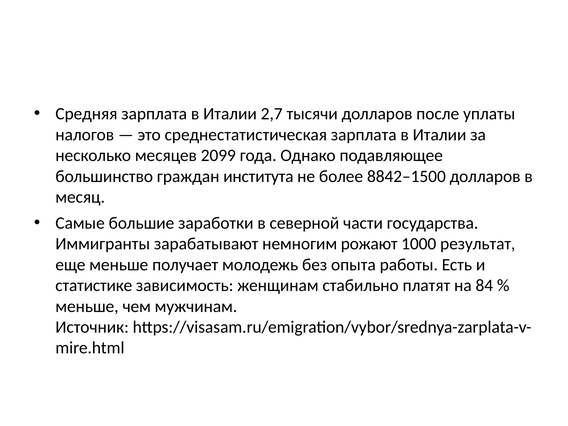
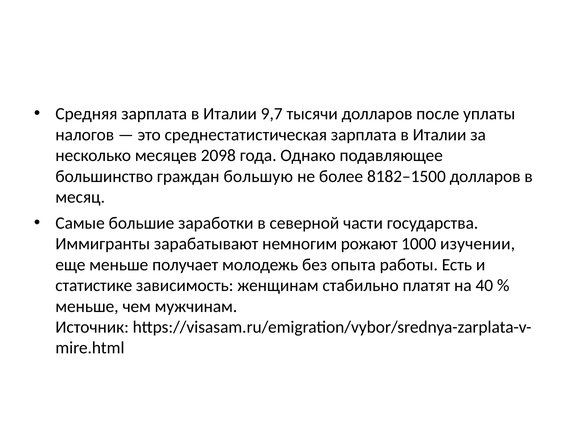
2,7: 2,7 -> 9,7 (272, 114)
2099: 2099 -> 2098 (218, 156)
института: института -> большую (258, 176)
8842–1500: 8842–1500 -> 8182–1500 (406, 176)
результат: результат -> изучении (478, 244)
84: 84 -> 40 (484, 285)
